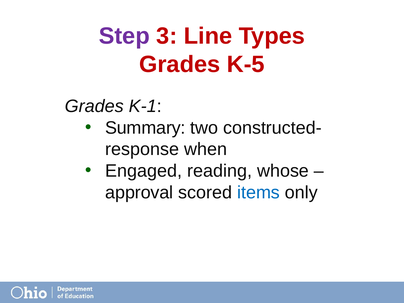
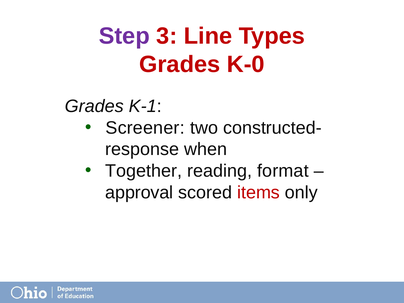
K-5: K-5 -> K-0 (246, 64)
Summary: Summary -> Screener (145, 128)
Engaged: Engaged -> Together (144, 171)
whose: whose -> format (283, 171)
items colour: blue -> red (259, 192)
